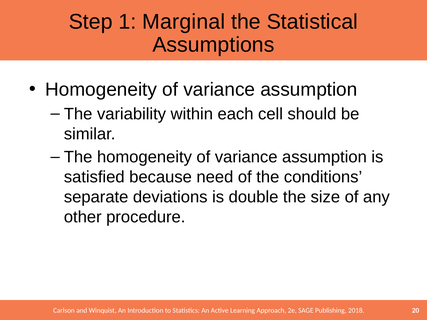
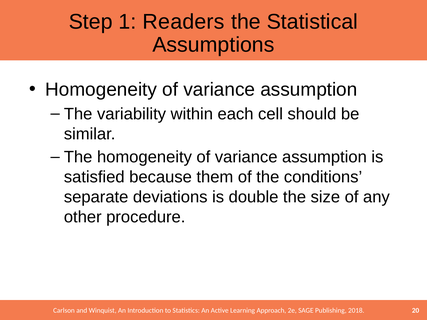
Marginal: Marginal -> Readers (184, 22)
need: need -> them (215, 177)
